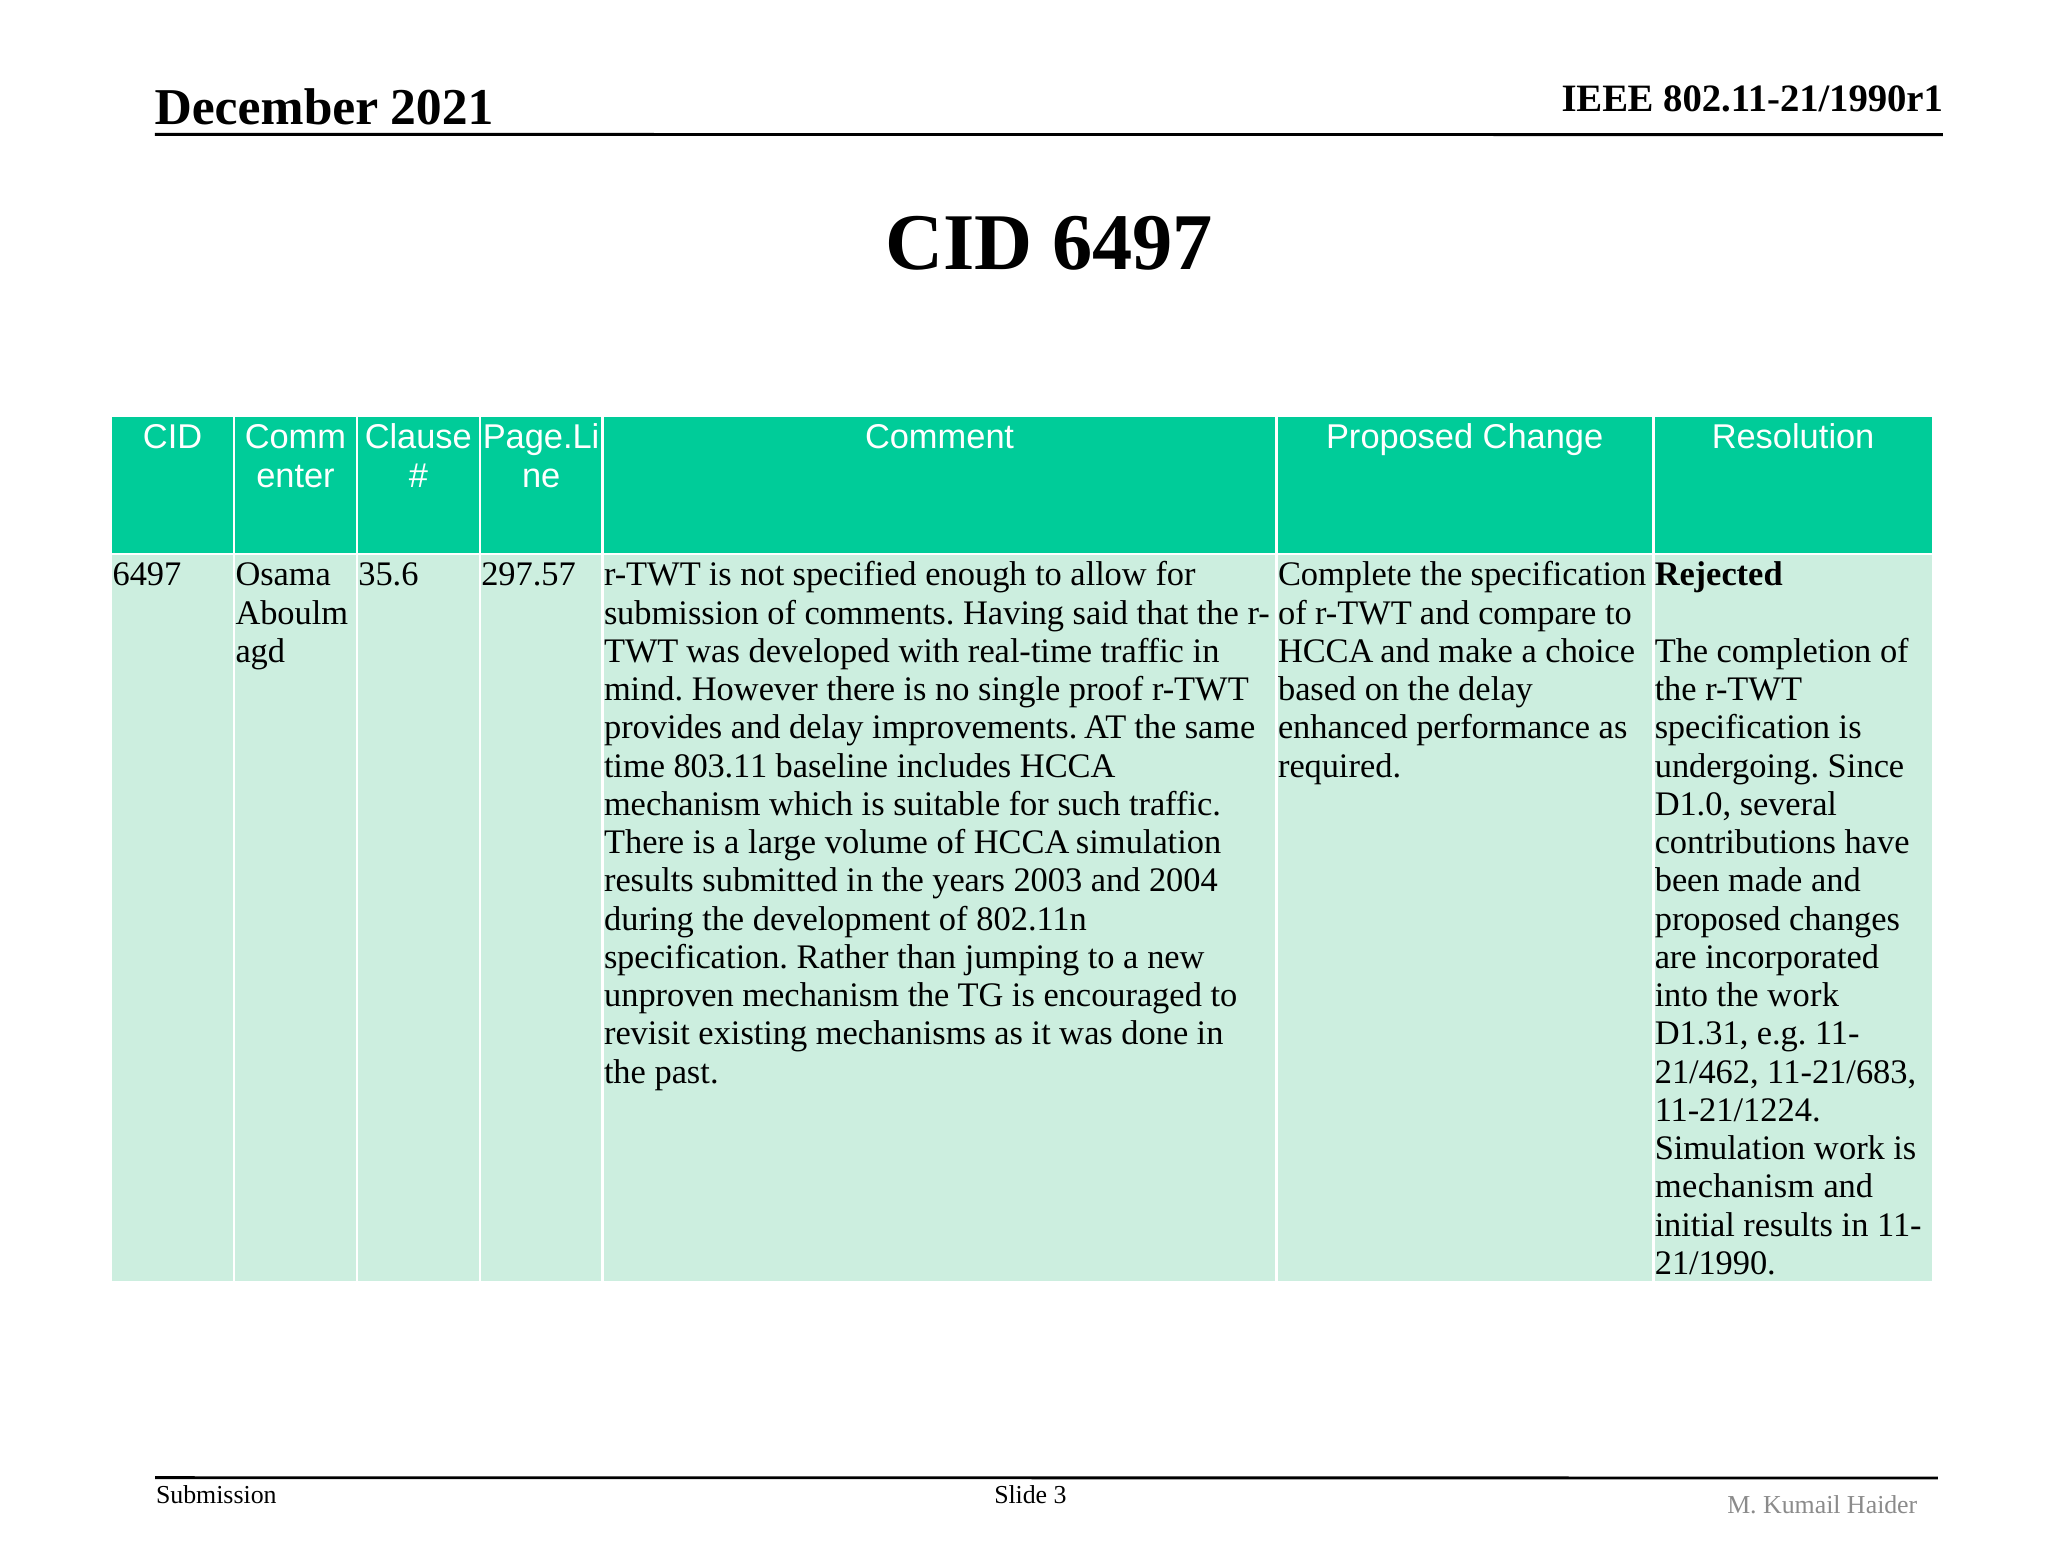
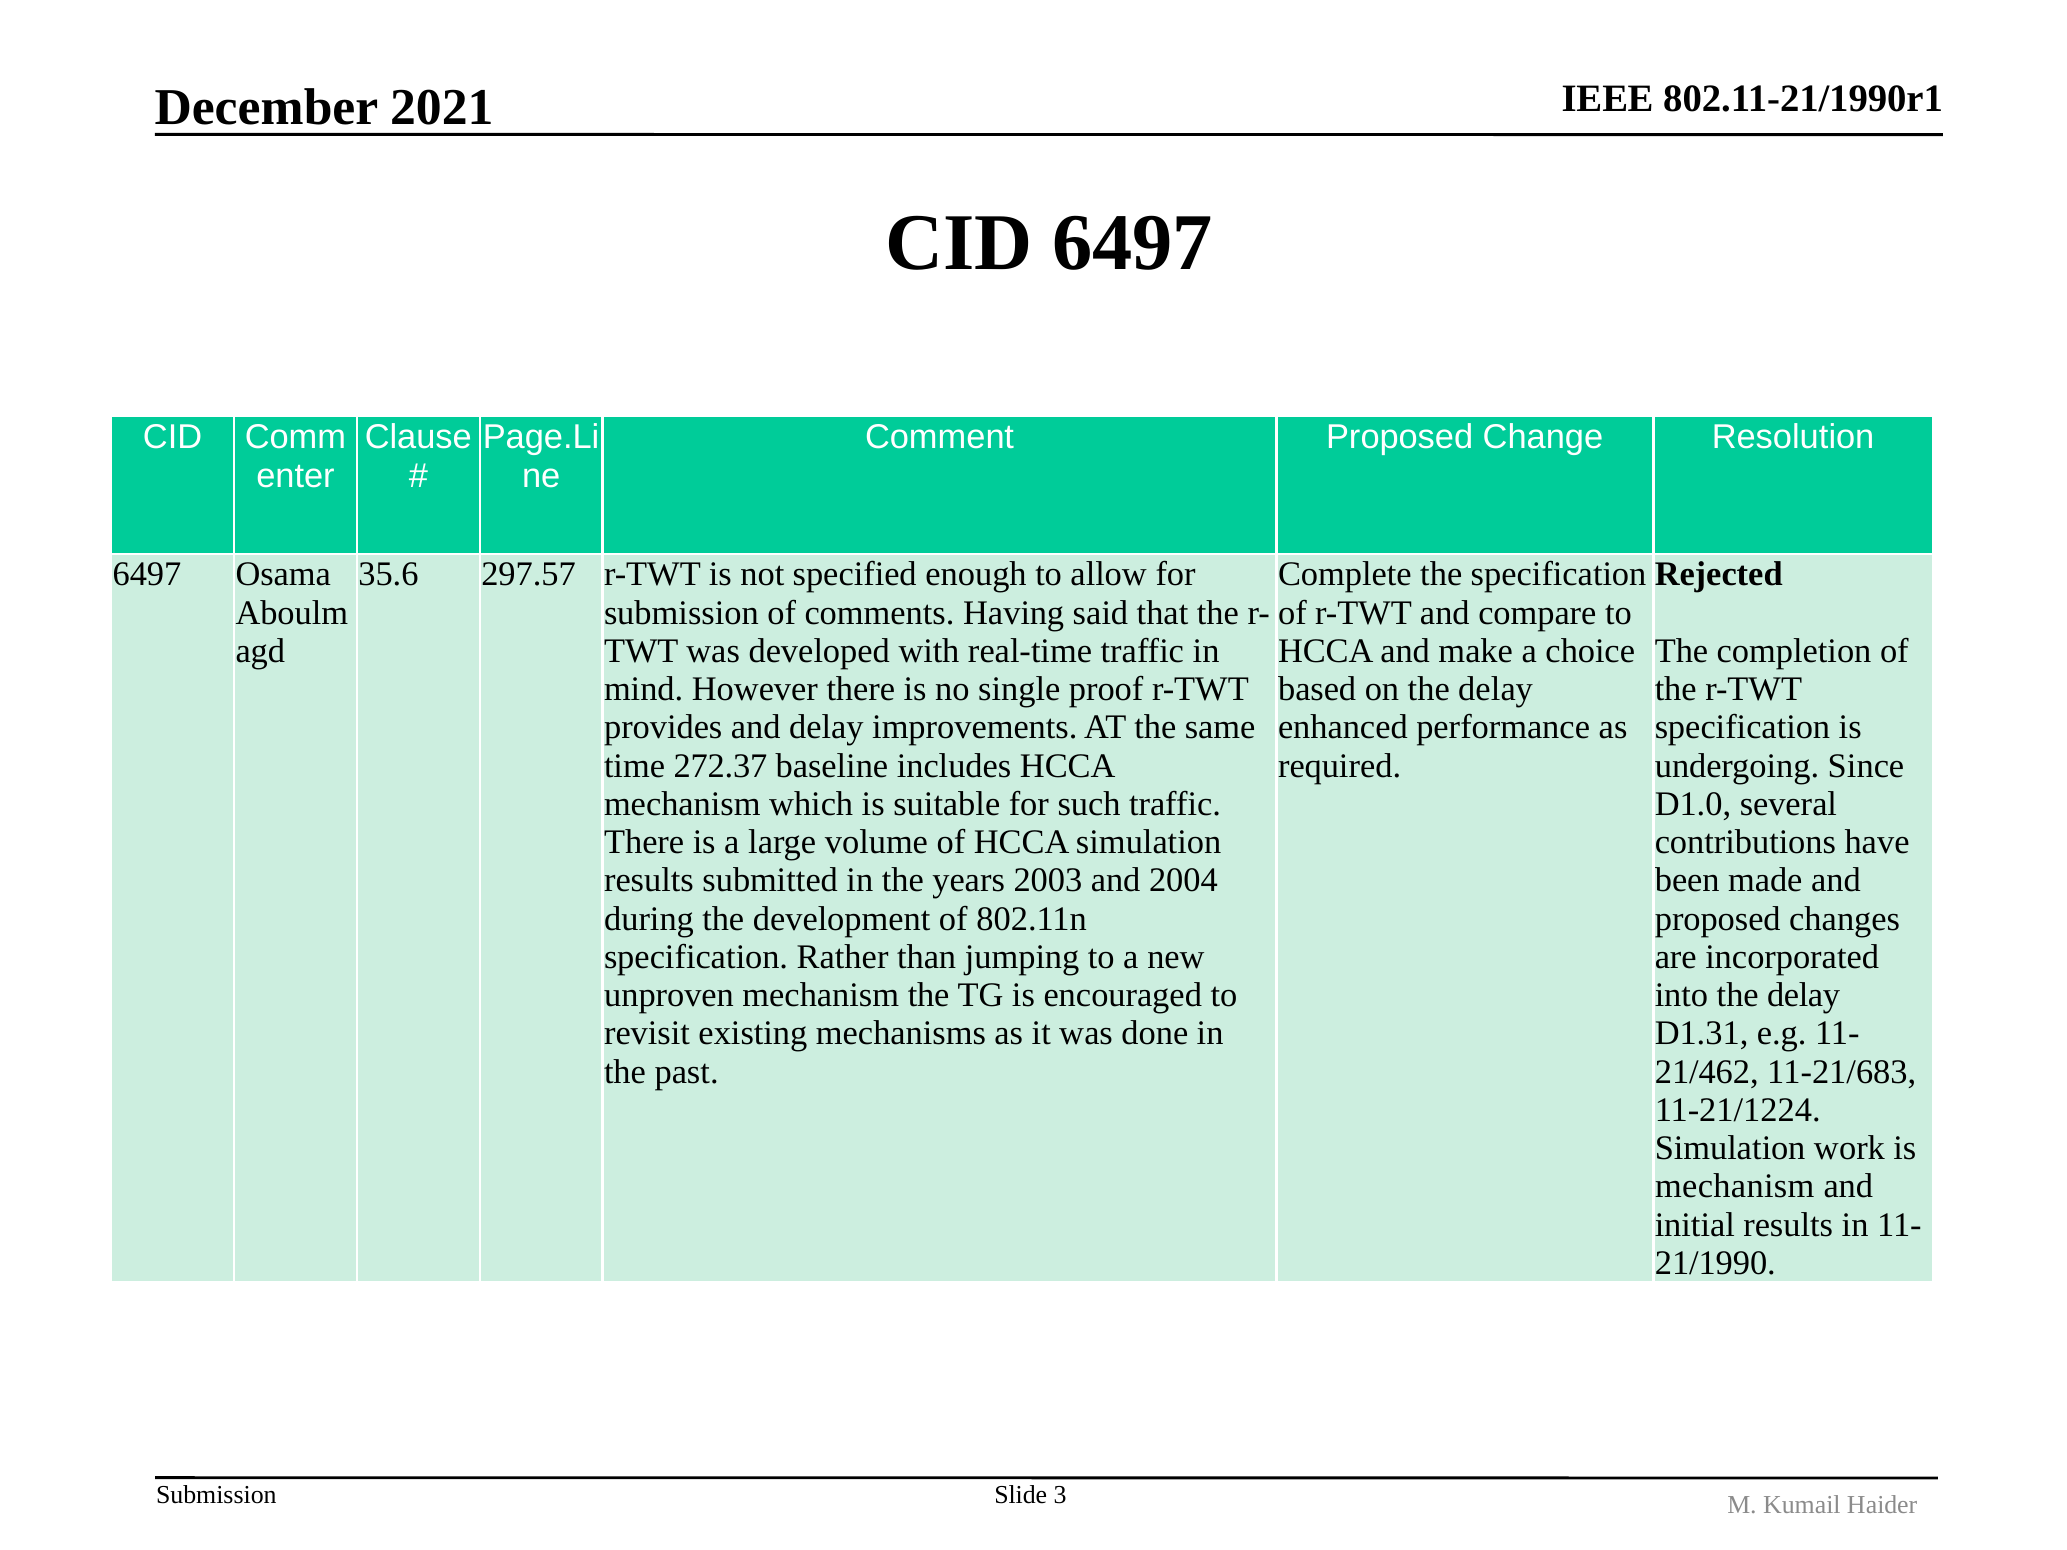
803.11: 803.11 -> 272.37 (720, 766)
into the work: work -> delay (1804, 995)
